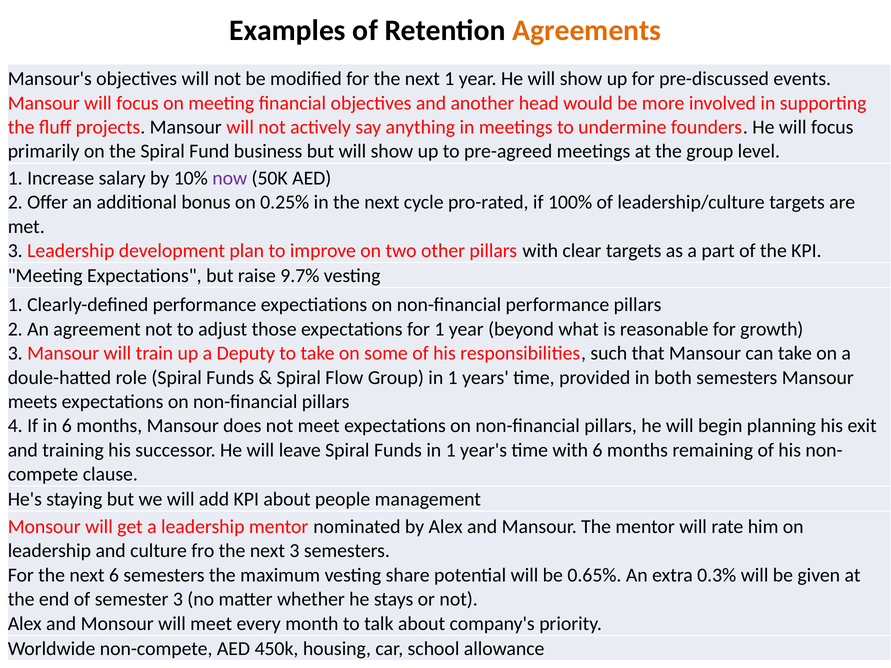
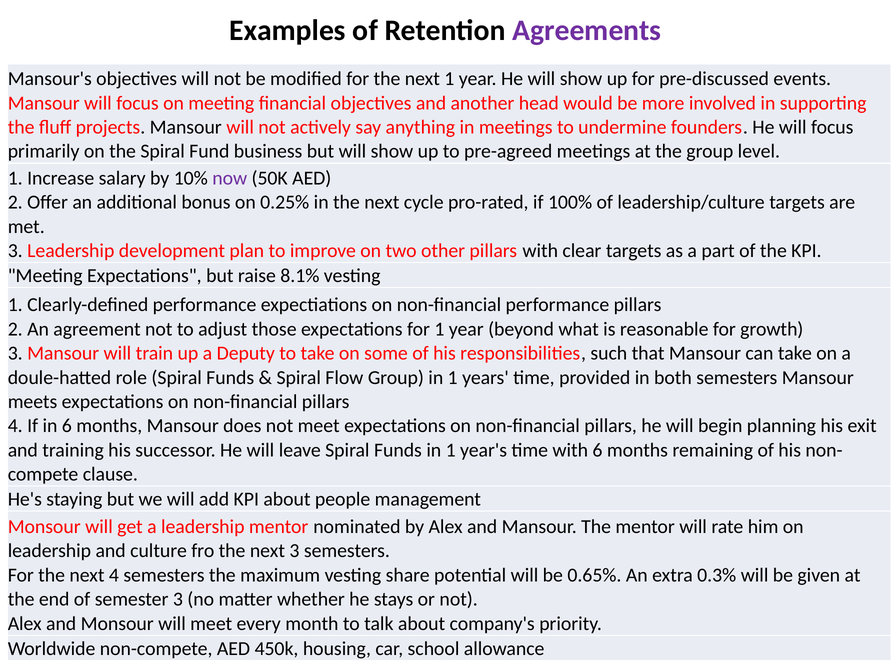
Agreements colour: orange -> purple (587, 30)
9.7%: 9.7% -> 8.1% (300, 276)
next 6: 6 -> 4 (114, 575)
